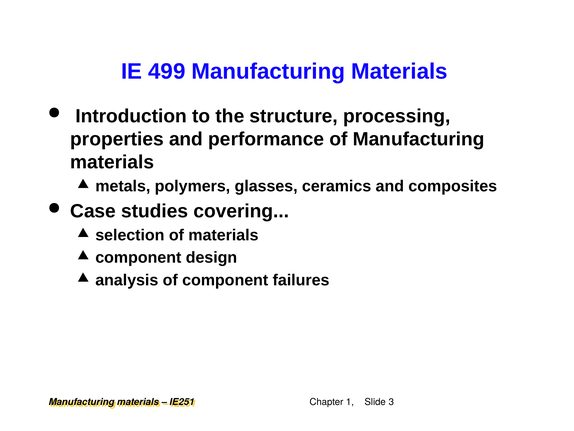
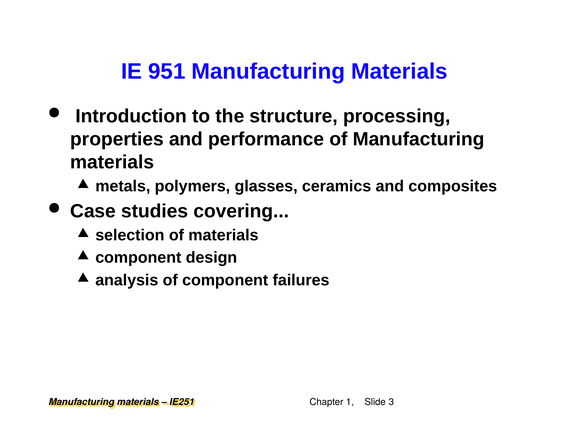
499: 499 -> 951 (167, 71)
